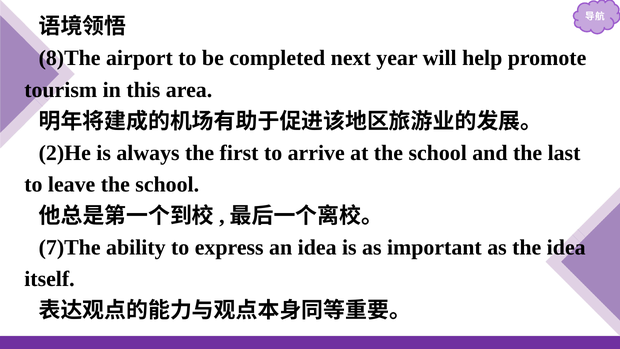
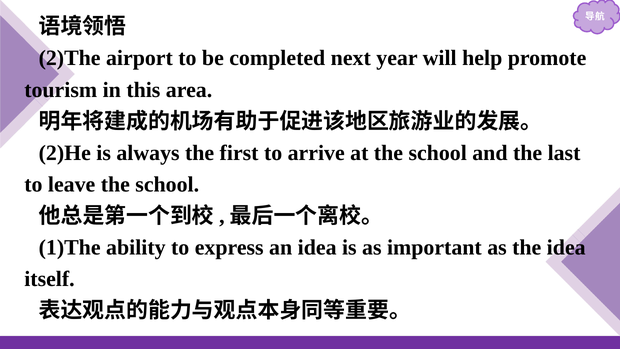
8)The: 8)The -> 2)The (70, 58)
7)The: 7)The -> 1)The (70, 247)
